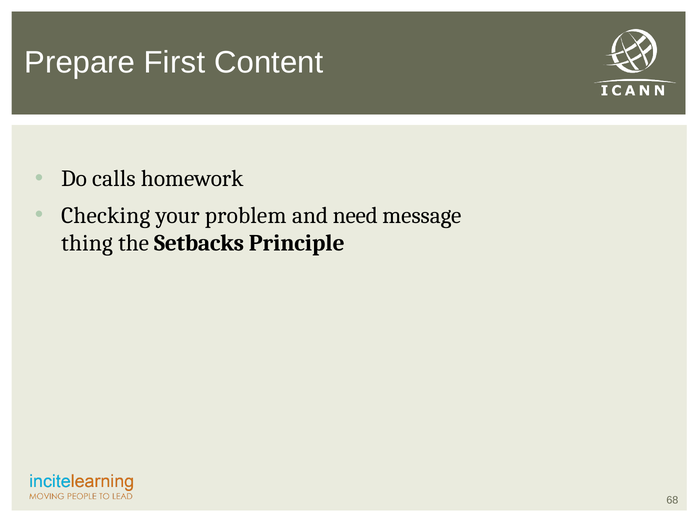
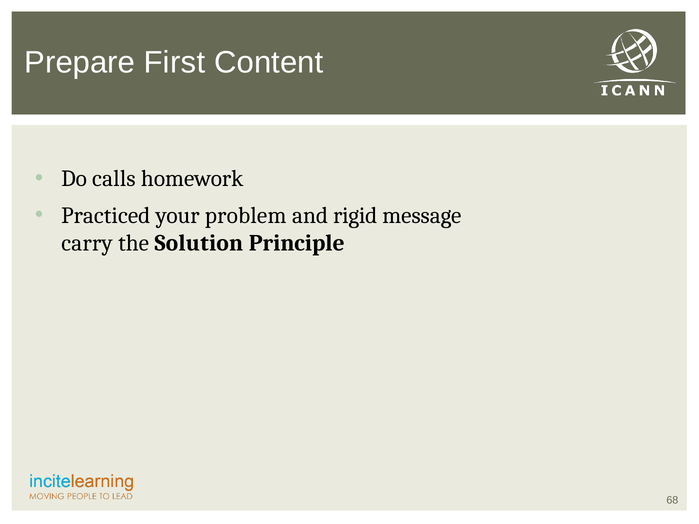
Checking: Checking -> Practiced (106, 215)
need: need -> rigid (355, 215)
thing: thing -> carry (87, 243)
Setbacks: Setbacks -> Solution (199, 243)
